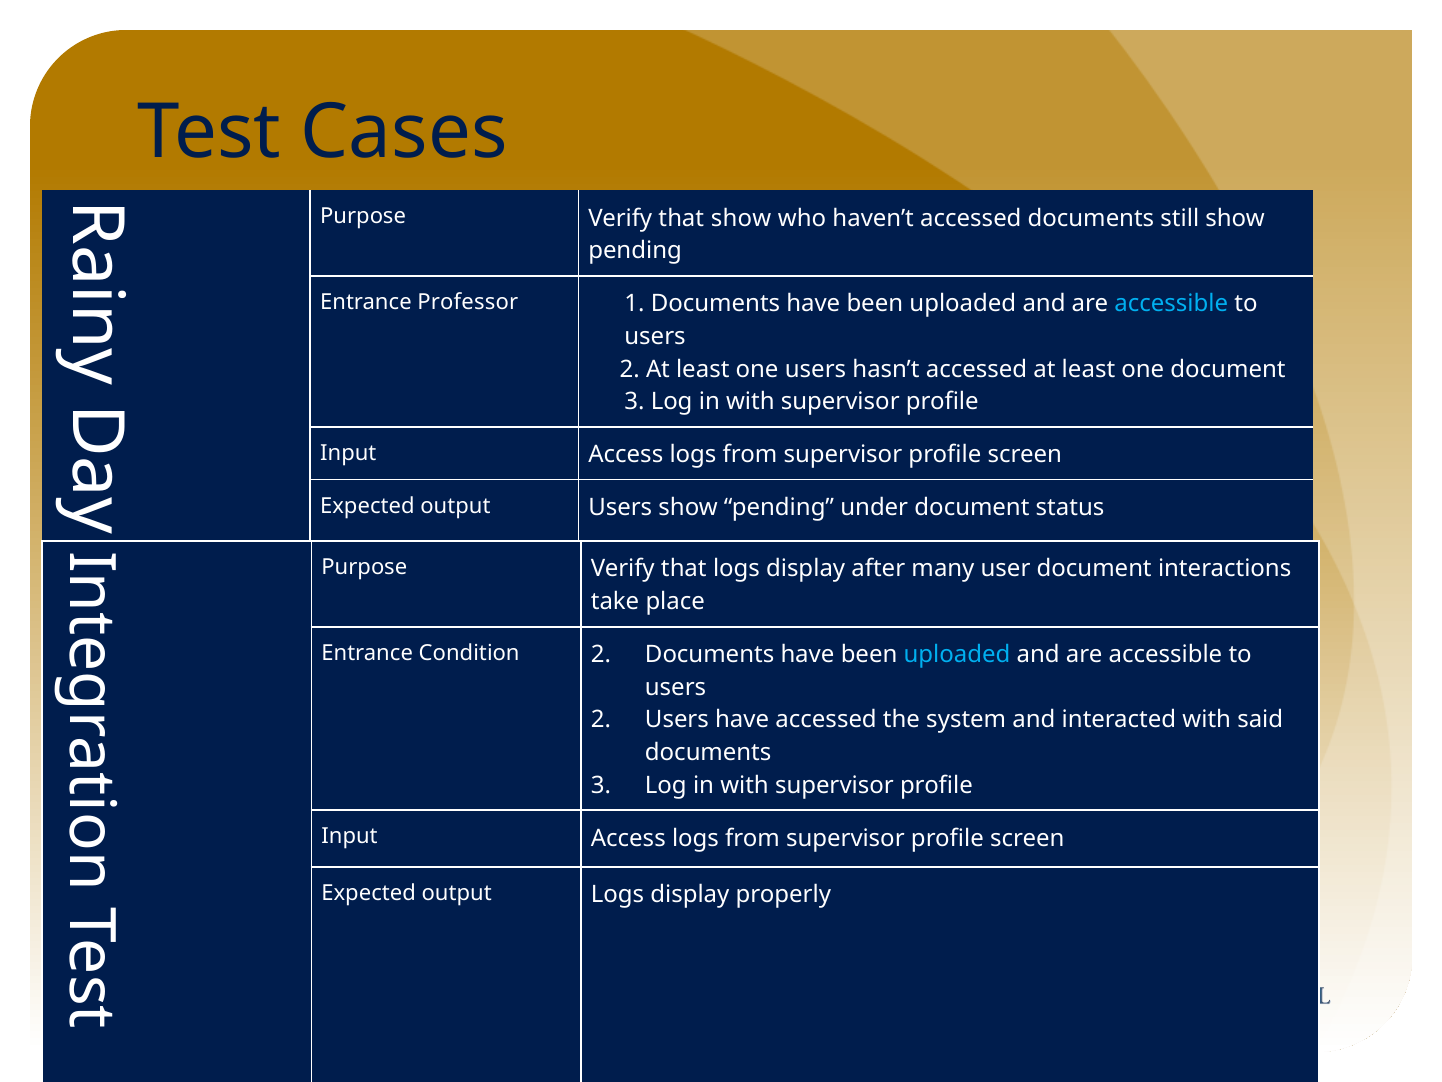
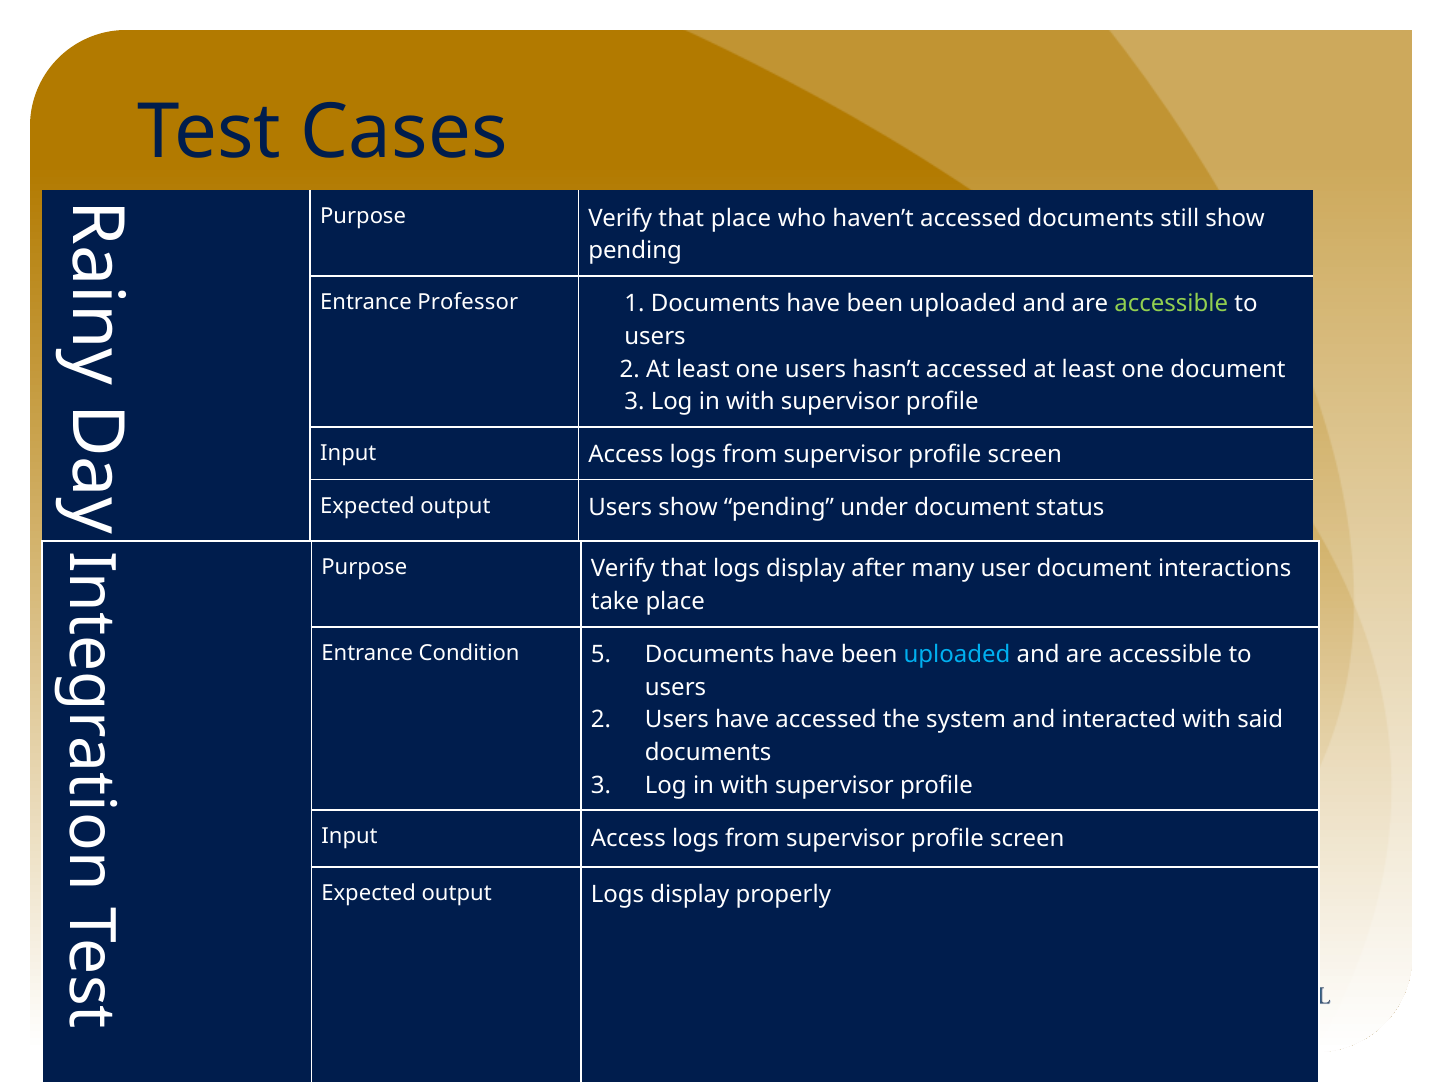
that show: show -> place (741, 218)
accessible colour: light blue -> light green (1171, 304)
Condition 2: 2 -> 5 (601, 654)
